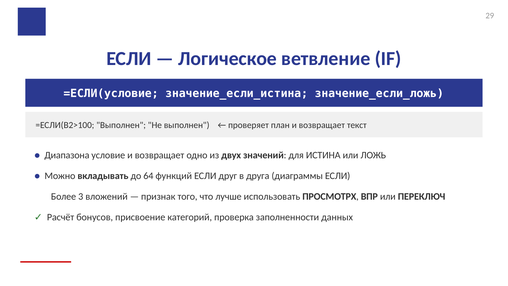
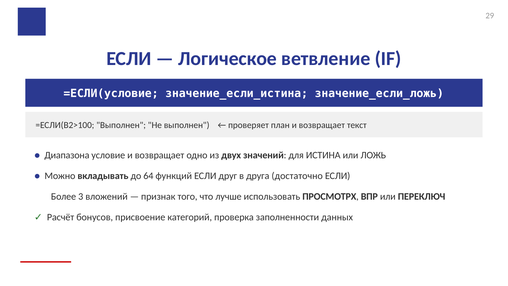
диаграммы: диаграммы -> достаточно (297, 176)
